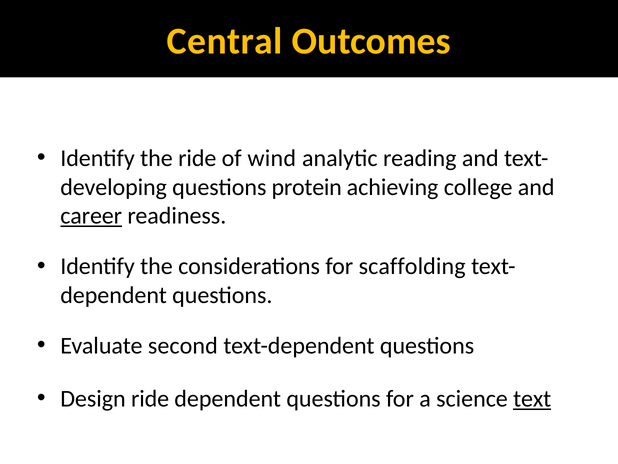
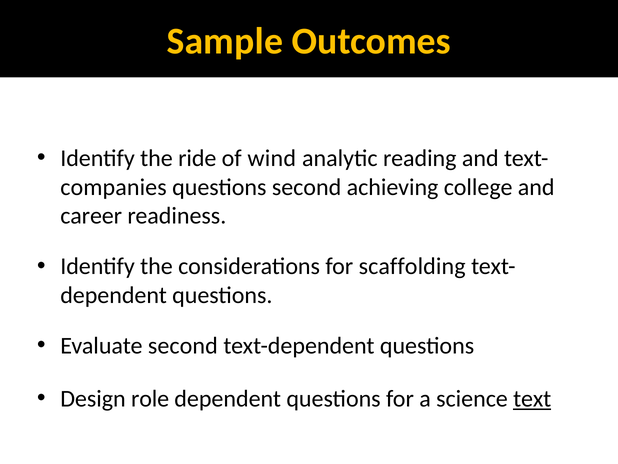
Central: Central -> Sample (225, 41)
developing: developing -> companies (113, 187)
questions protein: protein -> second (307, 187)
career underline: present -> none (91, 216)
Design ride: ride -> role (150, 398)
